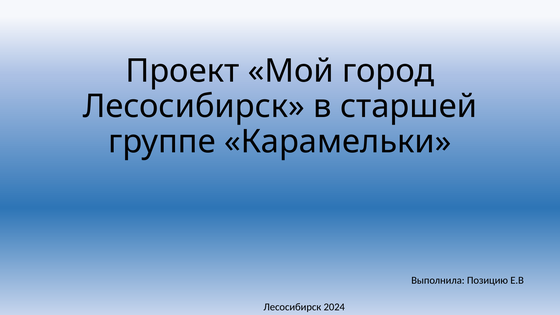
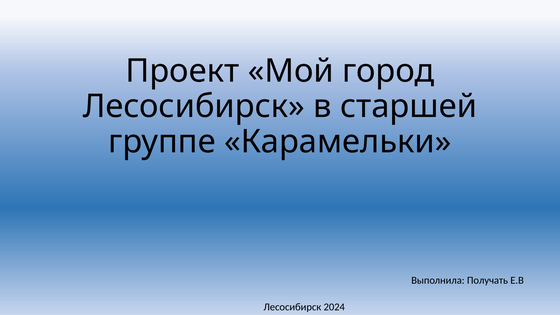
Позицию: Позицию -> Получать (487, 280)
